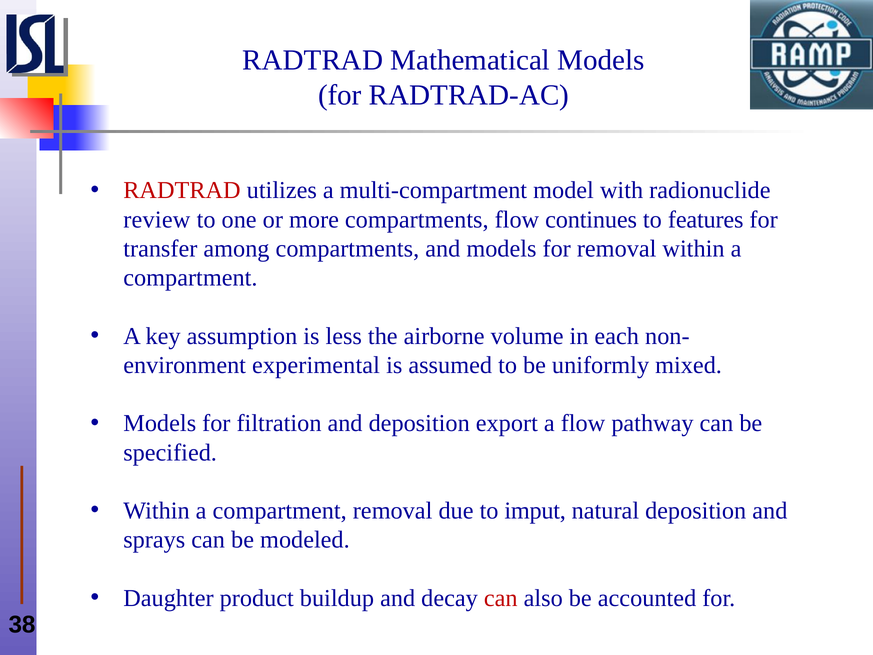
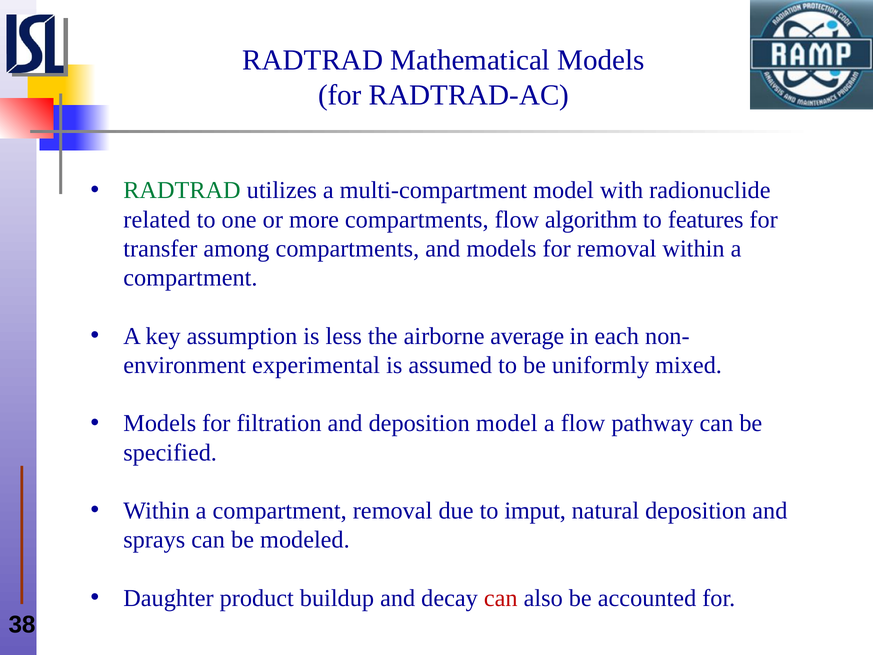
RADTRAD colour: red -> green (182, 190)
review: review -> related (157, 220)
continues: continues -> algorithm (591, 220)
volume: volume -> average (527, 336)
deposition export: export -> model (507, 423)
